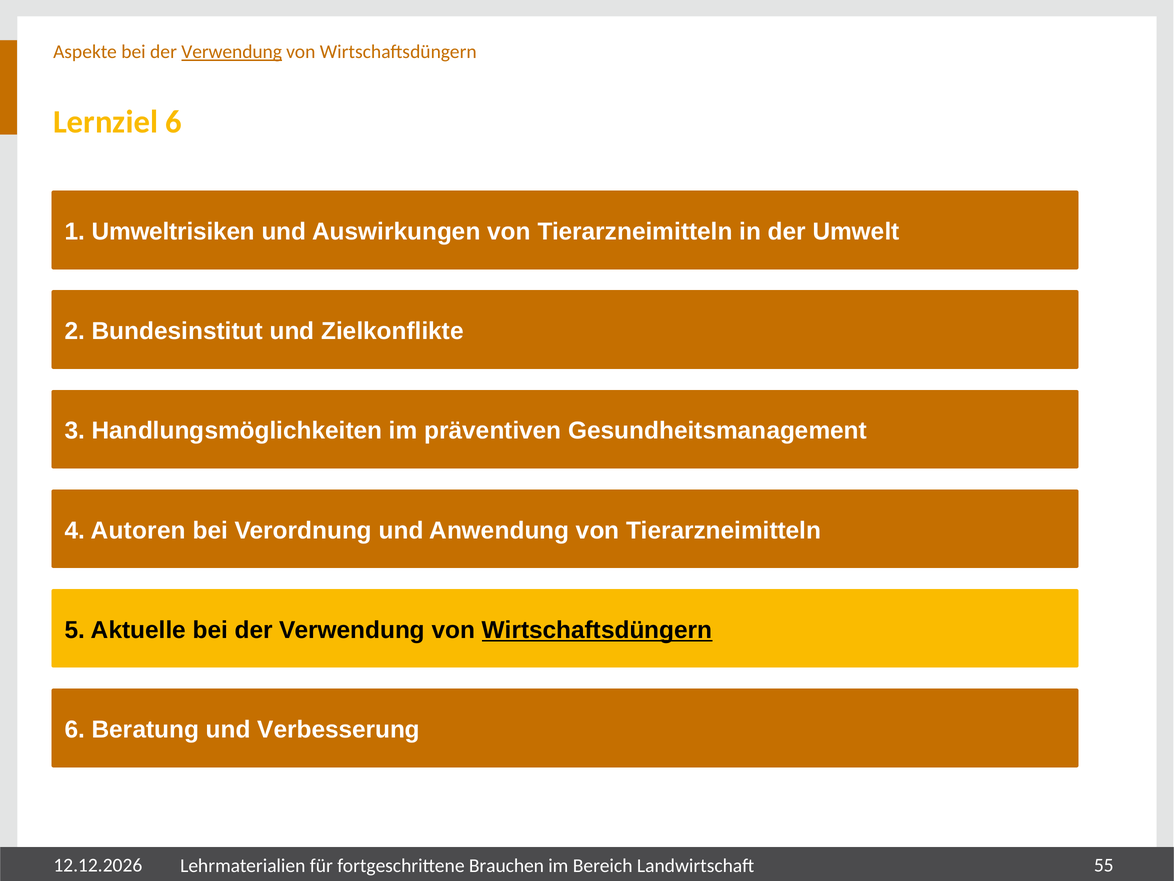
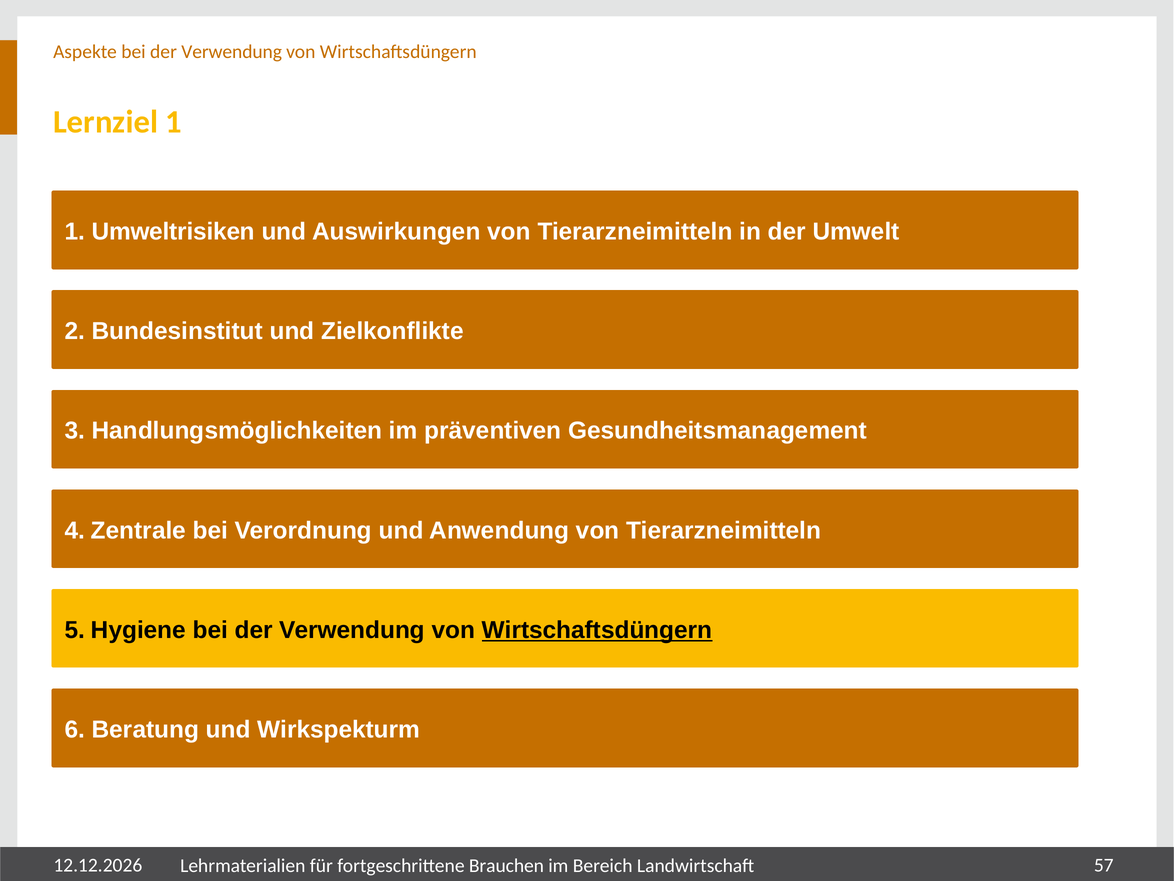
Verwendung underline: present -> none (232, 52)
Lernziel 6: 6 -> 1 (174, 122)
Autoren: Autoren -> Zentrale (138, 530)
Aktuelle: Aktuelle -> Hygiene (138, 630)
Verbesserung: Verbesserung -> Wirkspekturm (339, 729)
55: 55 -> 57 (1104, 865)
